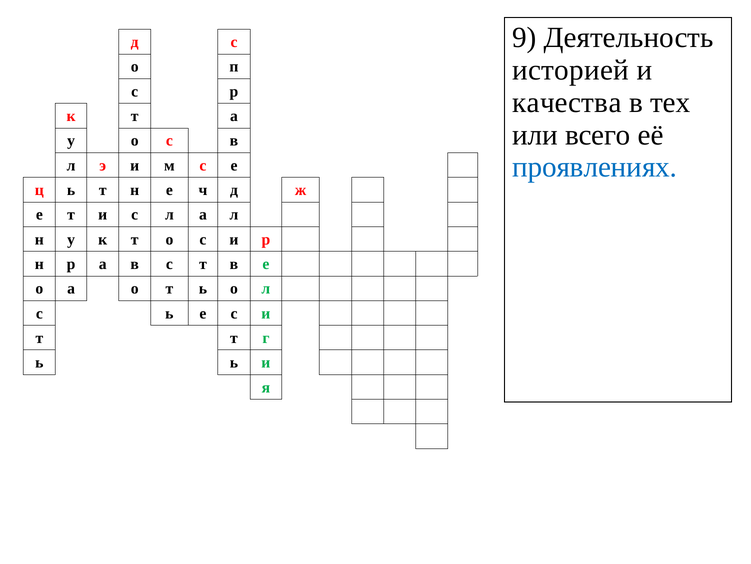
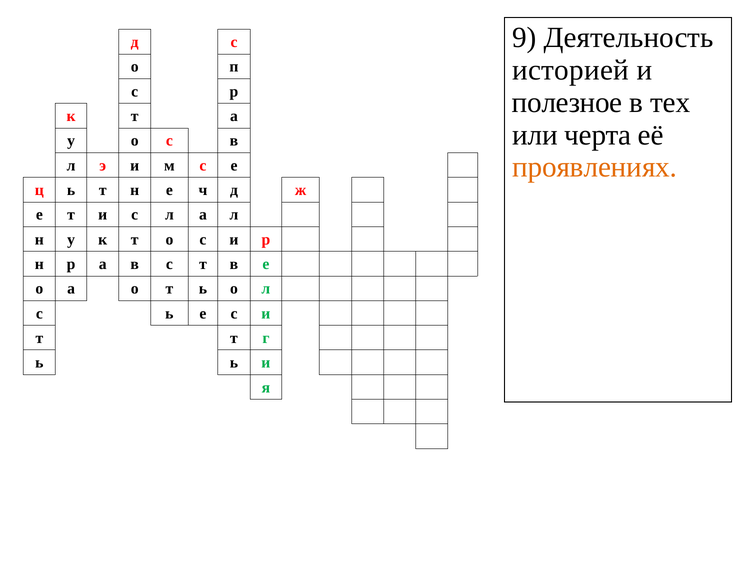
качества: качества -> полезное (567, 102)
всего: всего -> черта (598, 135)
проявлениях colour: blue -> orange (595, 167)
